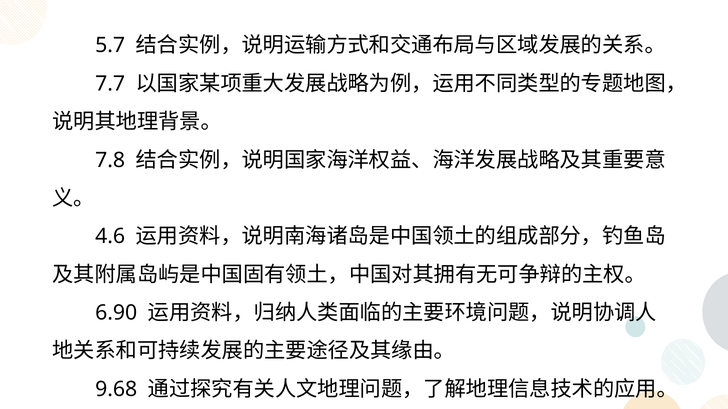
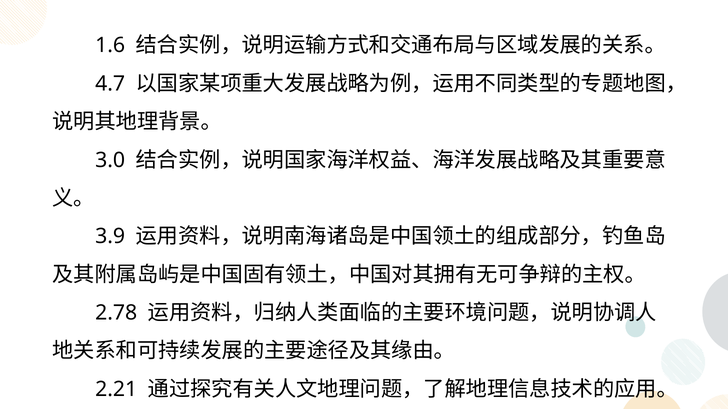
5.7: 5.7 -> 1.6 (110, 45)
7.7: 7.7 -> 4.7 (110, 84)
7.8: 7.8 -> 3.0 (110, 160)
4.6: 4.6 -> 3.9 (110, 237)
6.90: 6.90 -> 2.78 (116, 313)
9.68: 9.68 -> 2.21 (116, 390)
